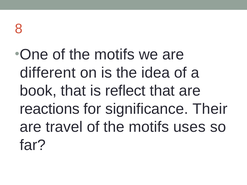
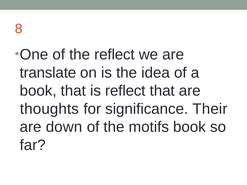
One of the motifs: motifs -> reflect (115, 55)
different: different -> translate (48, 73)
reactions: reactions -> thoughts (49, 109)
travel: travel -> down (64, 127)
motifs uses: uses -> book (189, 127)
